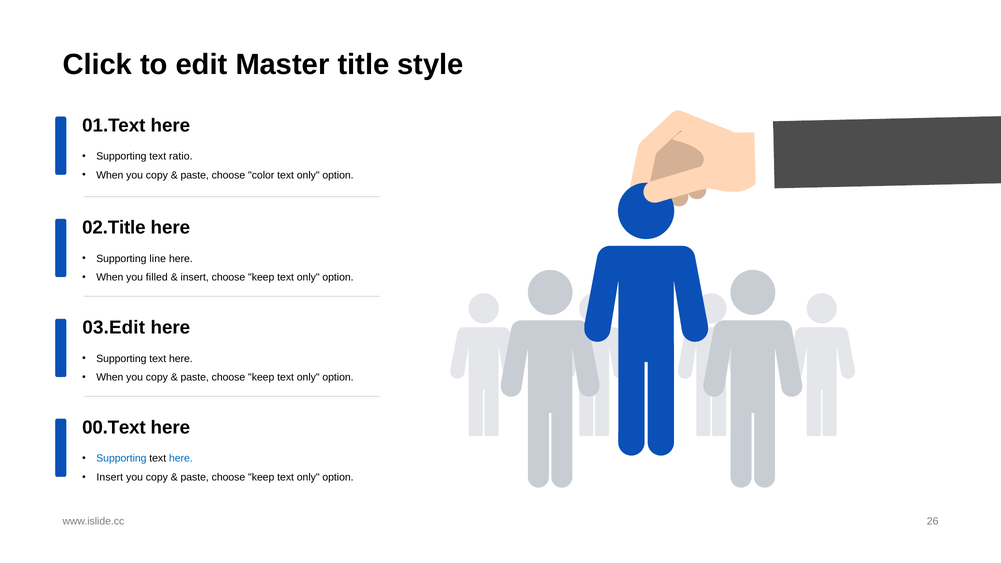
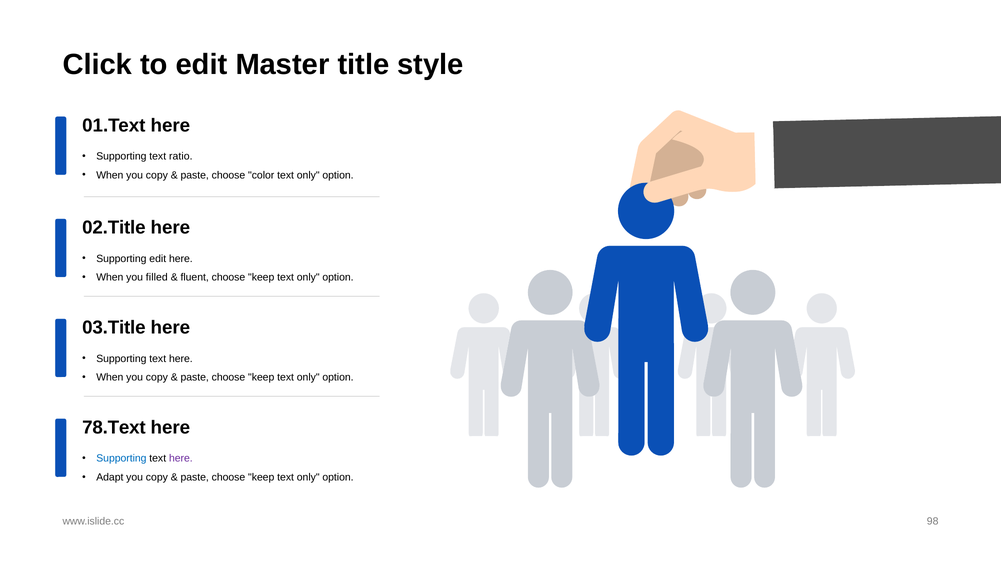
Supporting line: line -> edit (158, 259)
insert: insert -> fluent (195, 277)
03.Edit: 03.Edit -> 03.Title (114, 328)
00.Text: 00.Text -> 78.Text (114, 428)
here colour: blue -> purple (181, 459)
Insert: Insert -> Adapt (110, 477)
26: 26 -> 98 (933, 522)
